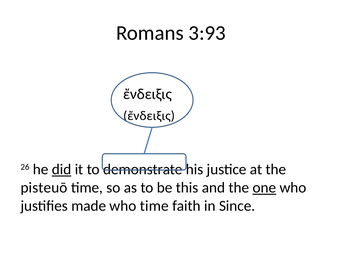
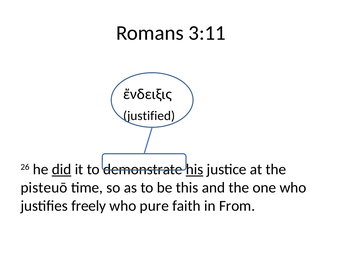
3:93: 3:93 -> 3:11 (207, 33)
ἔνδειξις: ἔνδειξις -> justified (149, 116)
his underline: none -> present (195, 170)
one underline: present -> none (264, 188)
made: made -> freely (89, 206)
who time: time -> pure (154, 206)
Since: Since -> From (237, 206)
